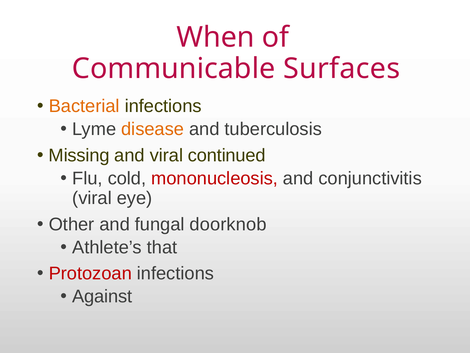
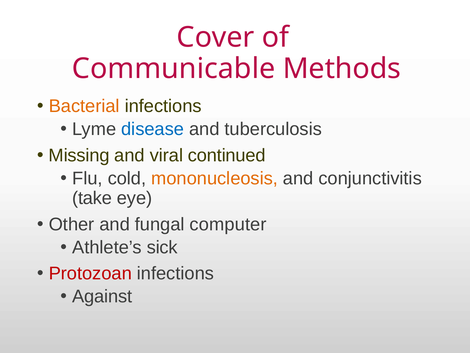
When: When -> Cover (216, 37)
Surfaces: Surfaces -> Methods (342, 69)
disease colour: orange -> blue (153, 129)
mononucleosis colour: red -> orange (215, 178)
viral: viral -> take (92, 198)
doorknob: doorknob -> computer (228, 224)
that: that -> sick (162, 247)
